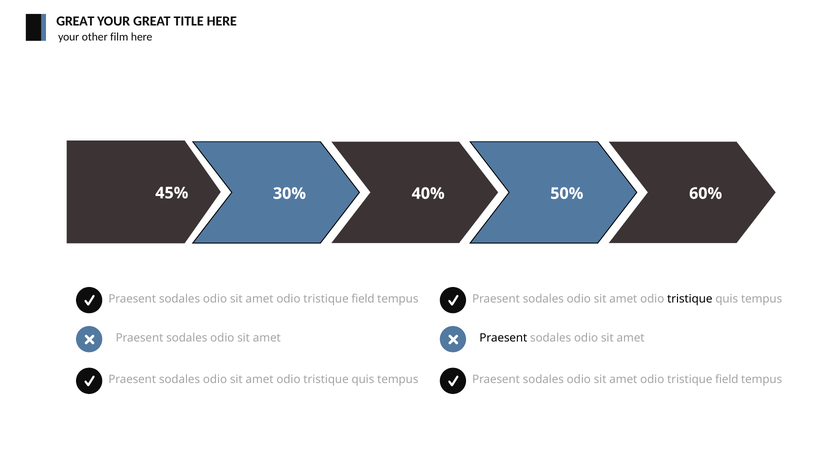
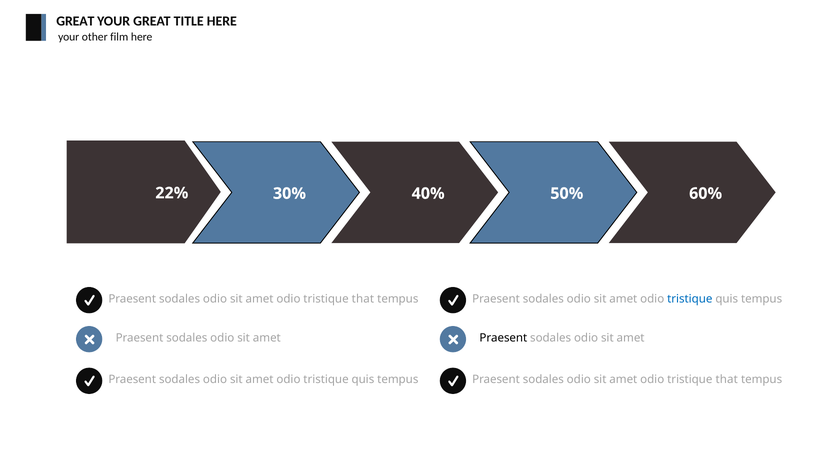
45%: 45% -> 22% (172, 193)
field: field -> that (363, 299)
tristique colour: black -> blue (690, 299)
field: field -> that (727, 379)
